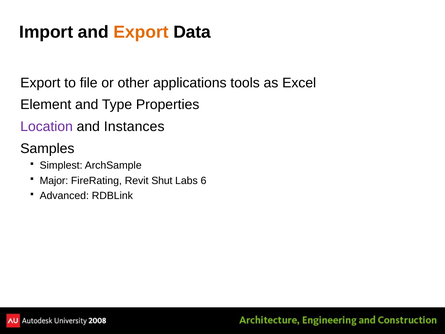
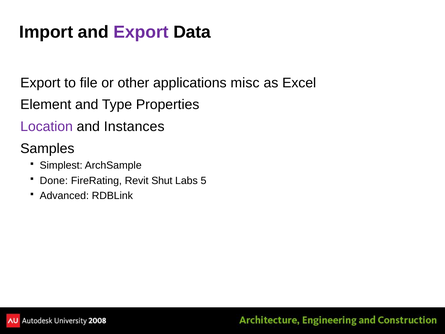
Export colour: orange -> purple (141, 32)
tools: tools -> misc (245, 83)
Major: Major -> Done (54, 180)
6: 6 -> 5 (204, 180)
